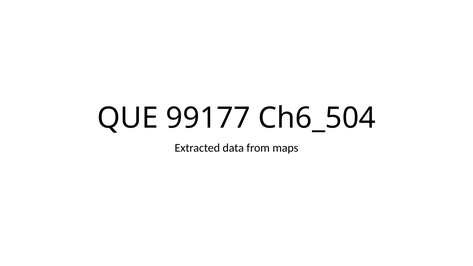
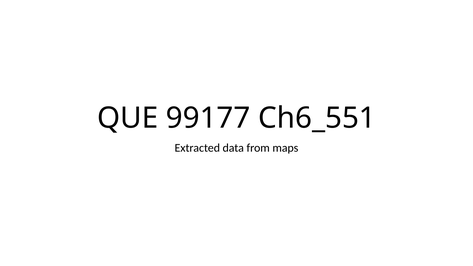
Ch6_504: Ch6_504 -> Ch6_551 (317, 118)
